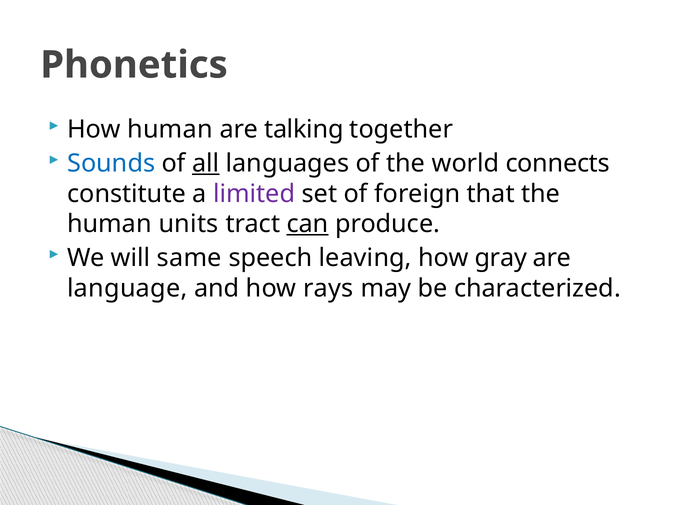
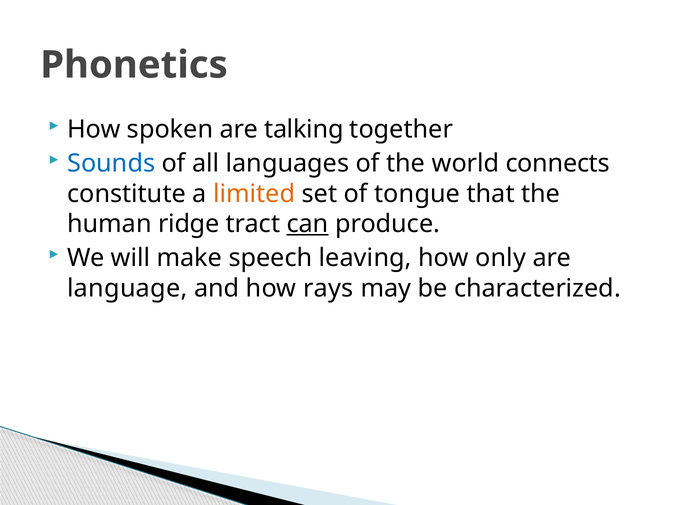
How human: human -> spoken (170, 129)
all underline: present -> none (206, 163)
limited colour: purple -> orange (254, 194)
foreign: foreign -> tongue (417, 194)
units: units -> ridge (189, 224)
same: same -> make (189, 258)
gray: gray -> only (501, 258)
